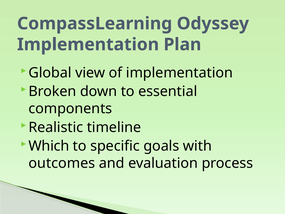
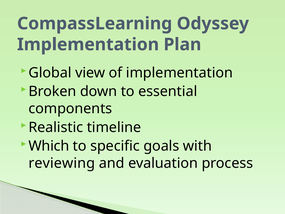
outcomes: outcomes -> reviewing (62, 163)
